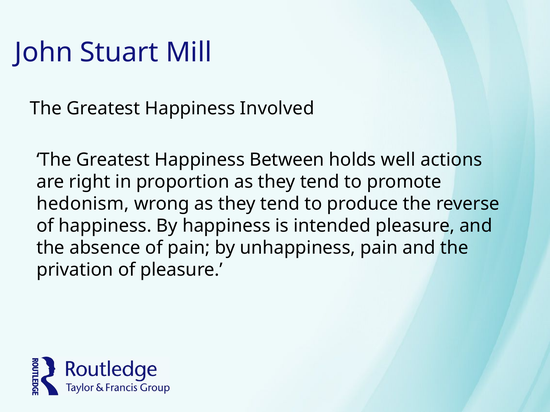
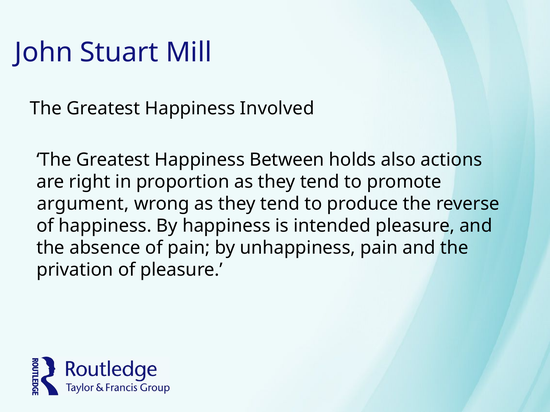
well: well -> also (398, 160)
hedonism: hedonism -> argument (83, 204)
